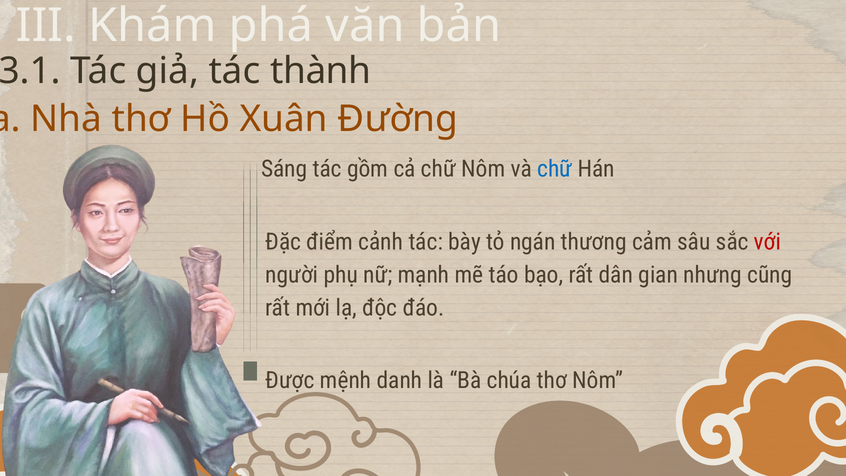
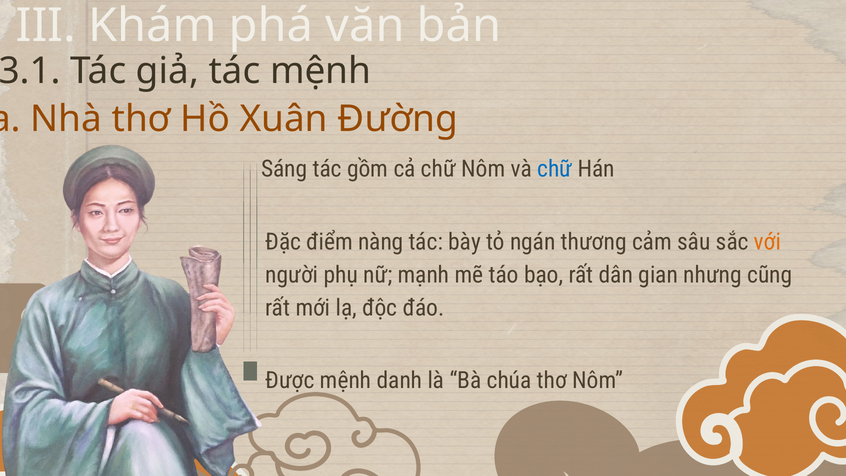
tác thành: thành -> mệnh (321, 71)
cảnh: cảnh -> nàng (381, 242)
với colour: red -> orange (768, 242)
